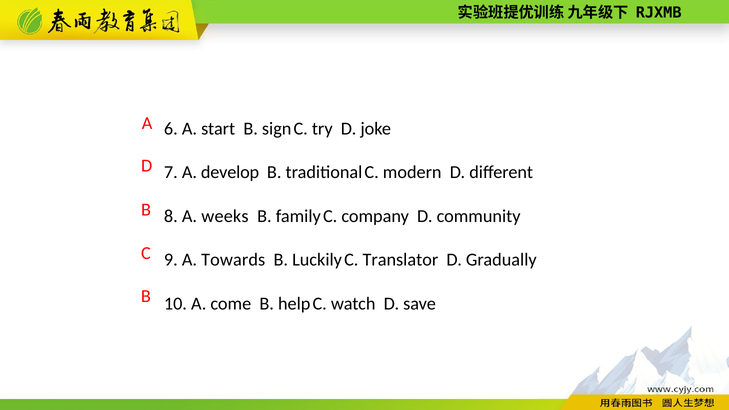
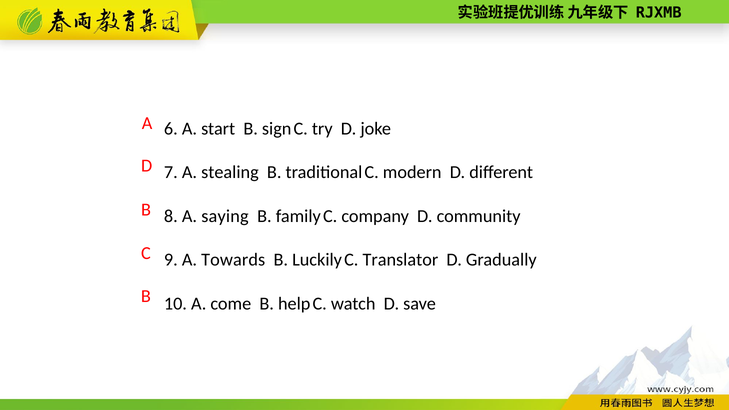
develop: develop -> stealing (230, 172)
weeks: weeks -> saying (225, 216)
